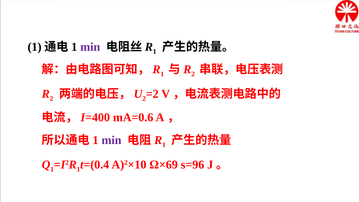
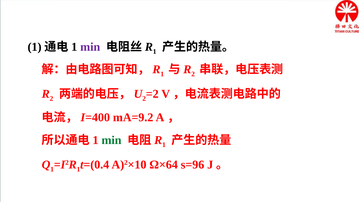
mA=0.6: mA=0.6 -> mA=9.2 (133, 118)
min colour: purple -> green (111, 140)
Ω×69: Ω×69 -> Ω×64 (164, 165)
